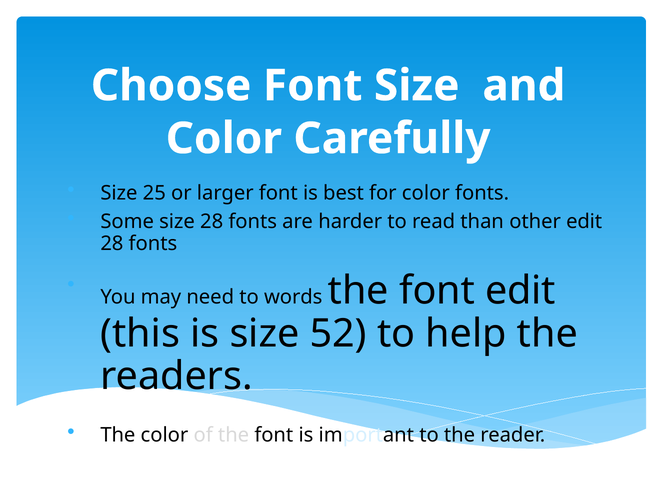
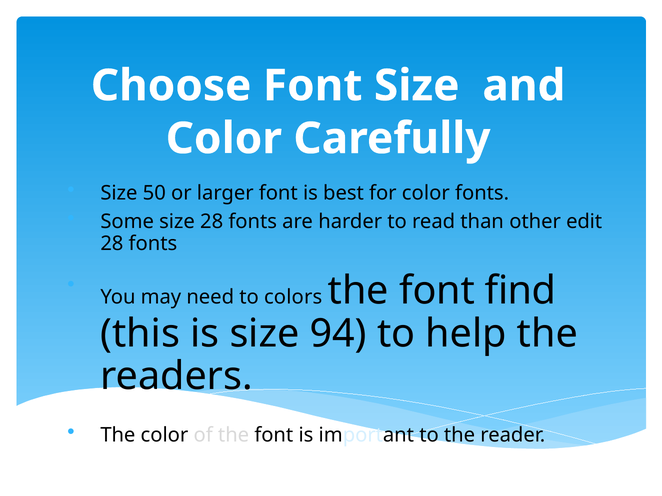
25: 25 -> 50 (154, 193)
words: words -> colors (293, 298)
font edit: edit -> find (521, 291)
52: 52 -> 94 (338, 334)
